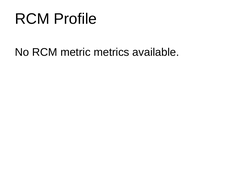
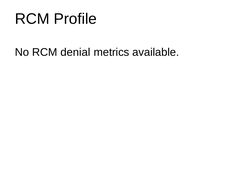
metric: metric -> denial (75, 52)
